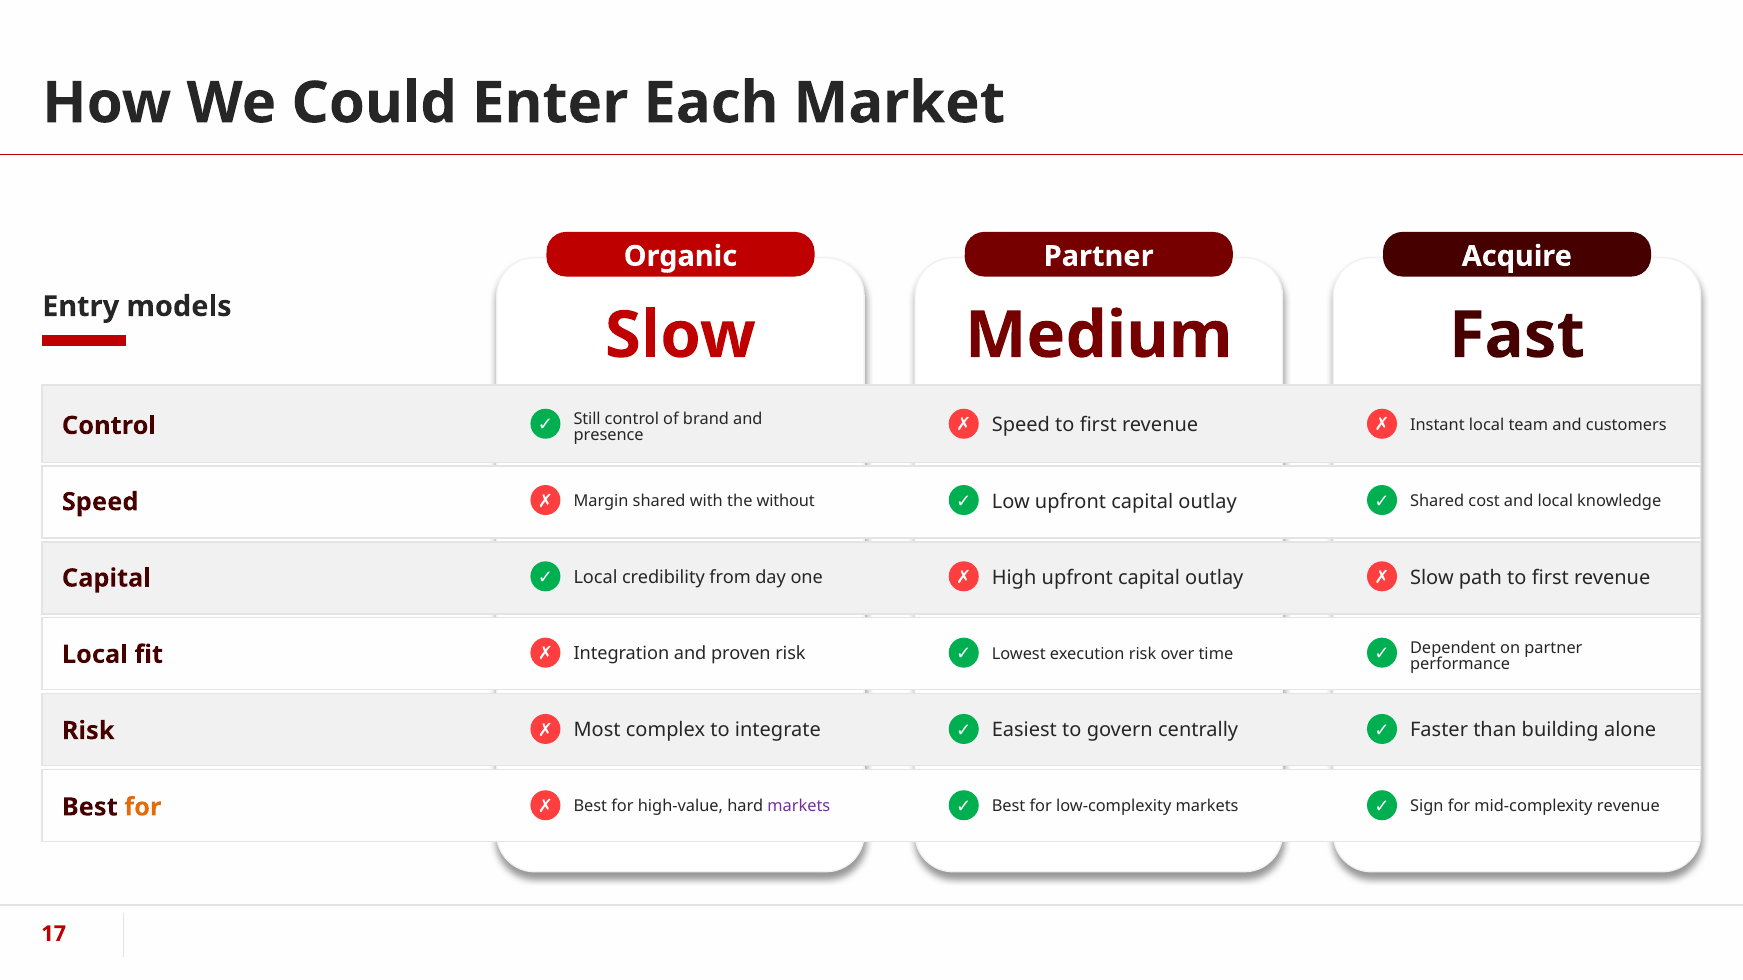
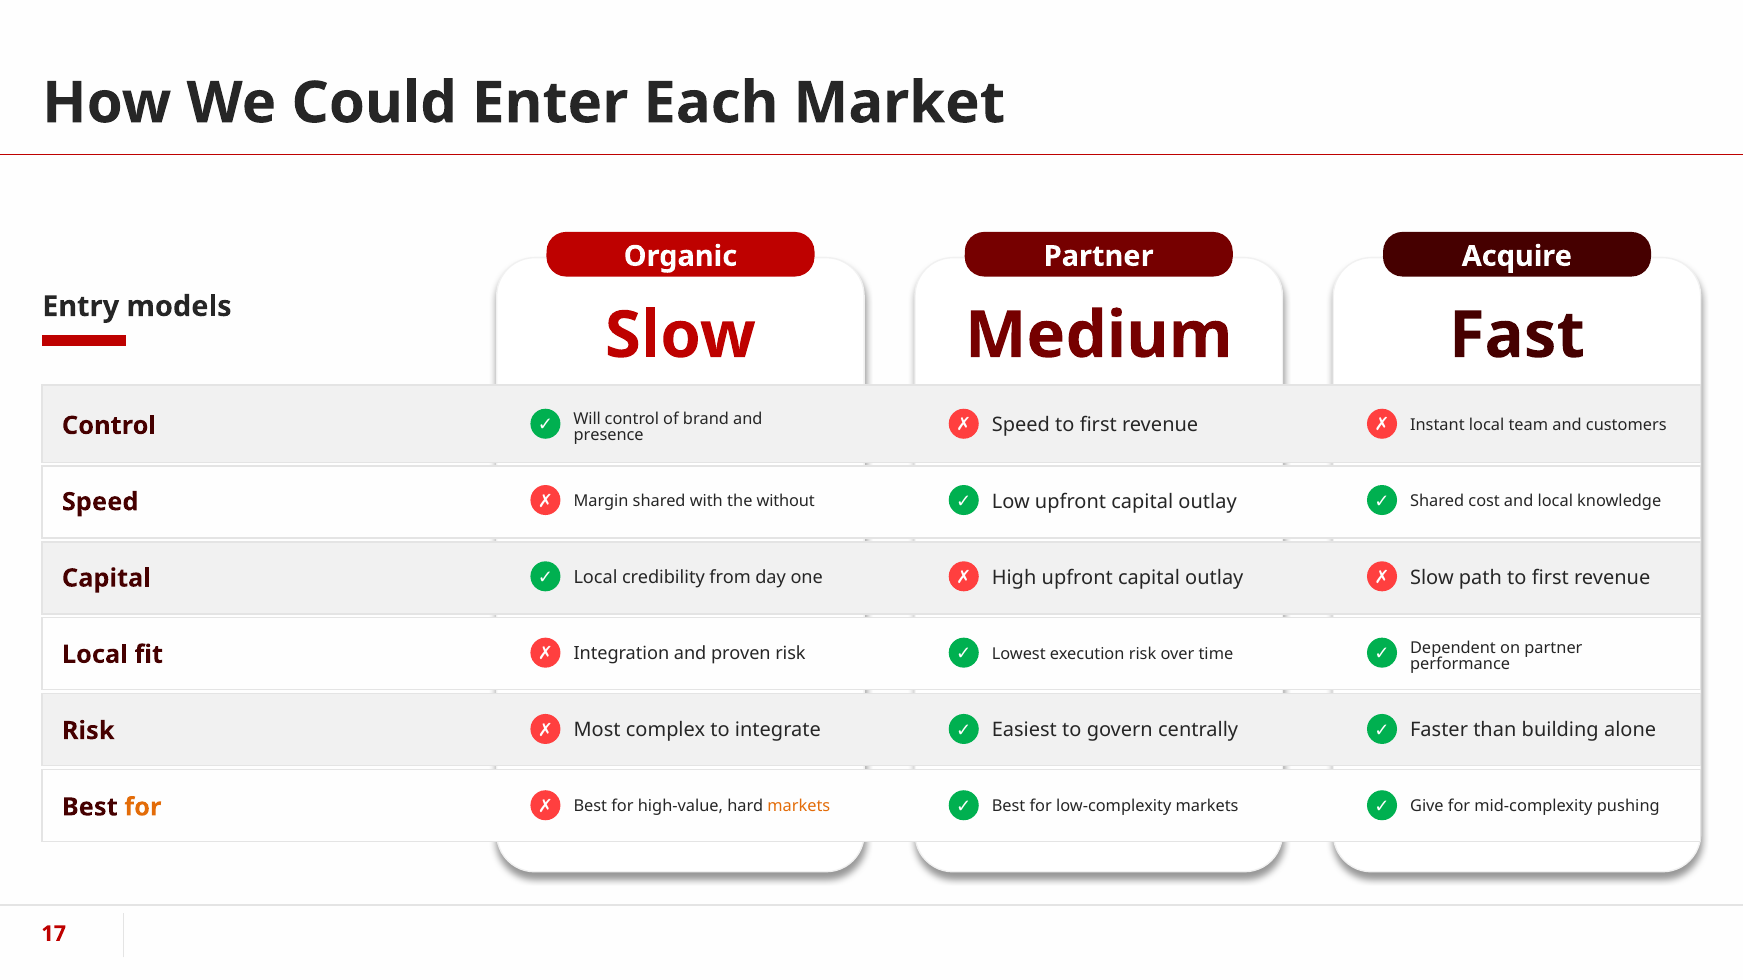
Still: Still -> Will (587, 420)
markets colour: purple -> orange (799, 807)
Sign: Sign -> Give (1427, 807)
mid-complexity revenue: revenue -> pushing (1628, 807)
